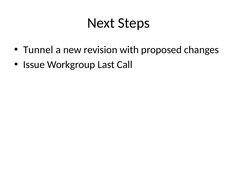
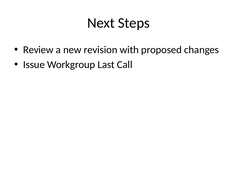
Tunnel: Tunnel -> Review (38, 50)
